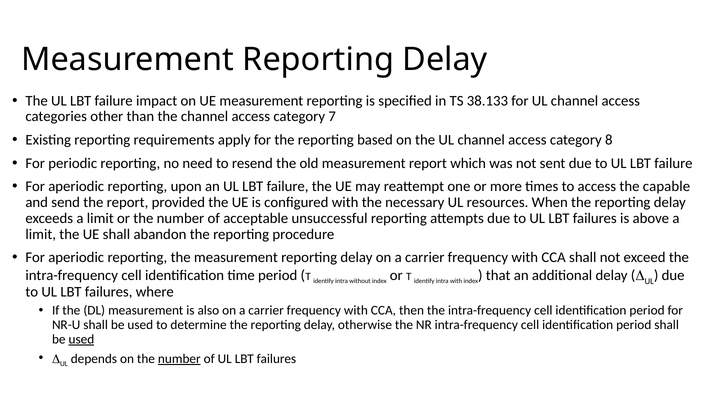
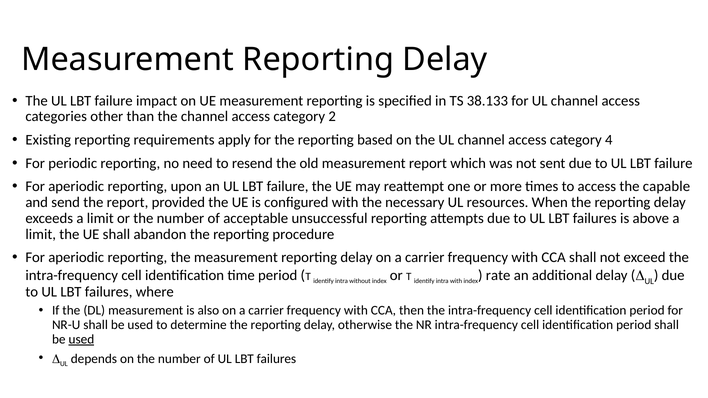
7: 7 -> 2 (332, 117)
8: 8 -> 4 (609, 140)
that: that -> rate (498, 276)
number underline: present -> none (179, 359)
